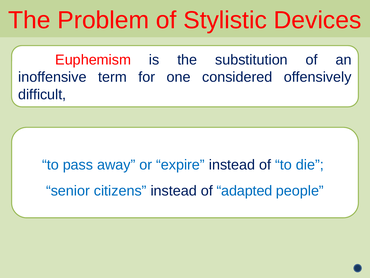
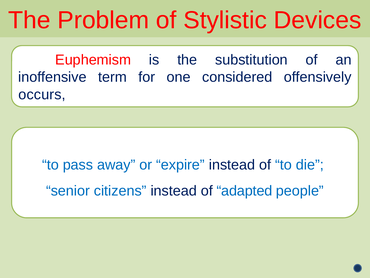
difficult: difficult -> occurs (42, 94)
